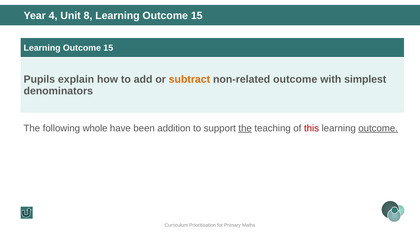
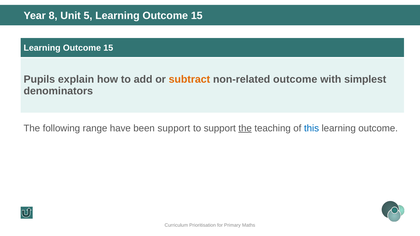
4: 4 -> 8 (53, 16)
8: 8 -> 5 (88, 16)
whole: whole -> range (95, 128)
been addition: addition -> support (174, 128)
this colour: red -> blue (312, 128)
outcome underline: present -> none (378, 128)
